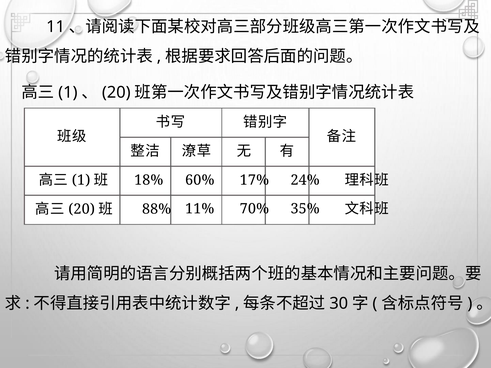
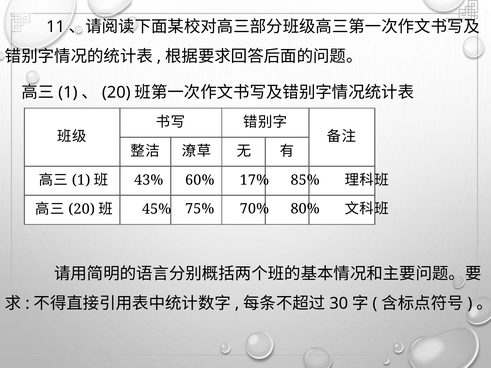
18%: 18% -> 43% (149, 180)
24%: 24% -> 85% (305, 180)
88%: 88% -> 45% (157, 209)
11%: 11% -> 75% (200, 209)
35%: 35% -> 80% (305, 209)
